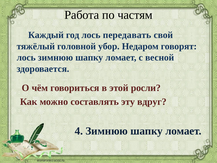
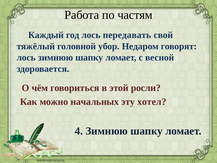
составлять: составлять -> начальных (95, 102)
вдруг: вдруг -> хотел (152, 102)
